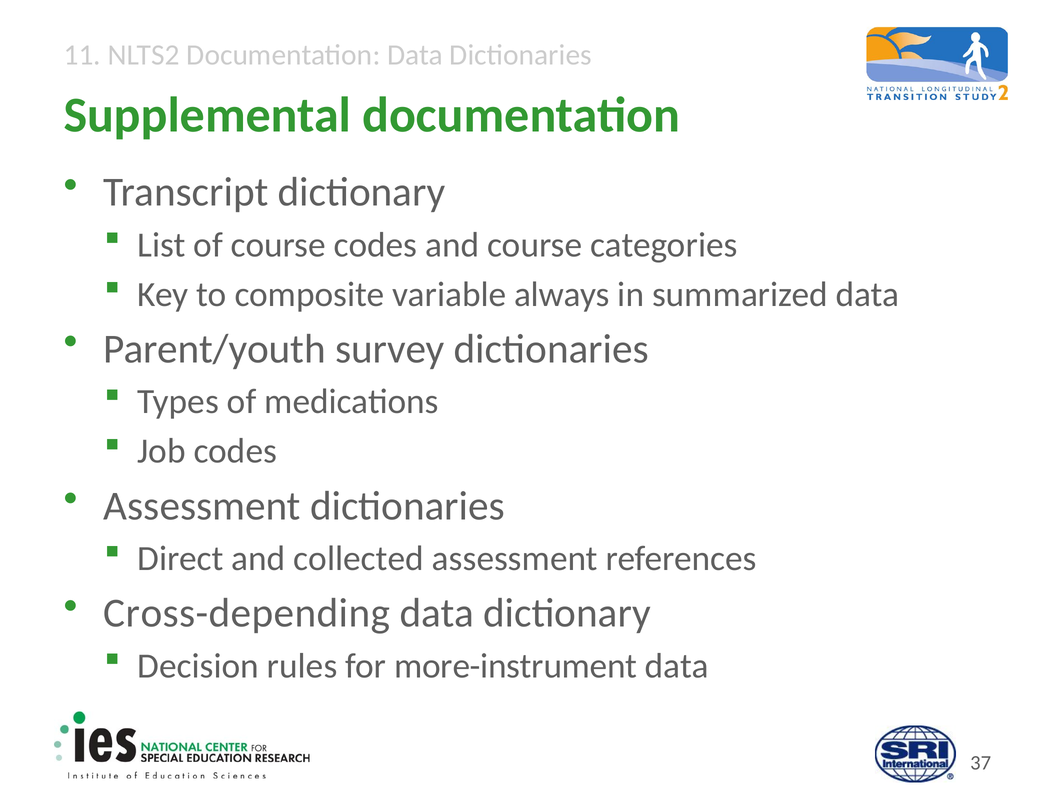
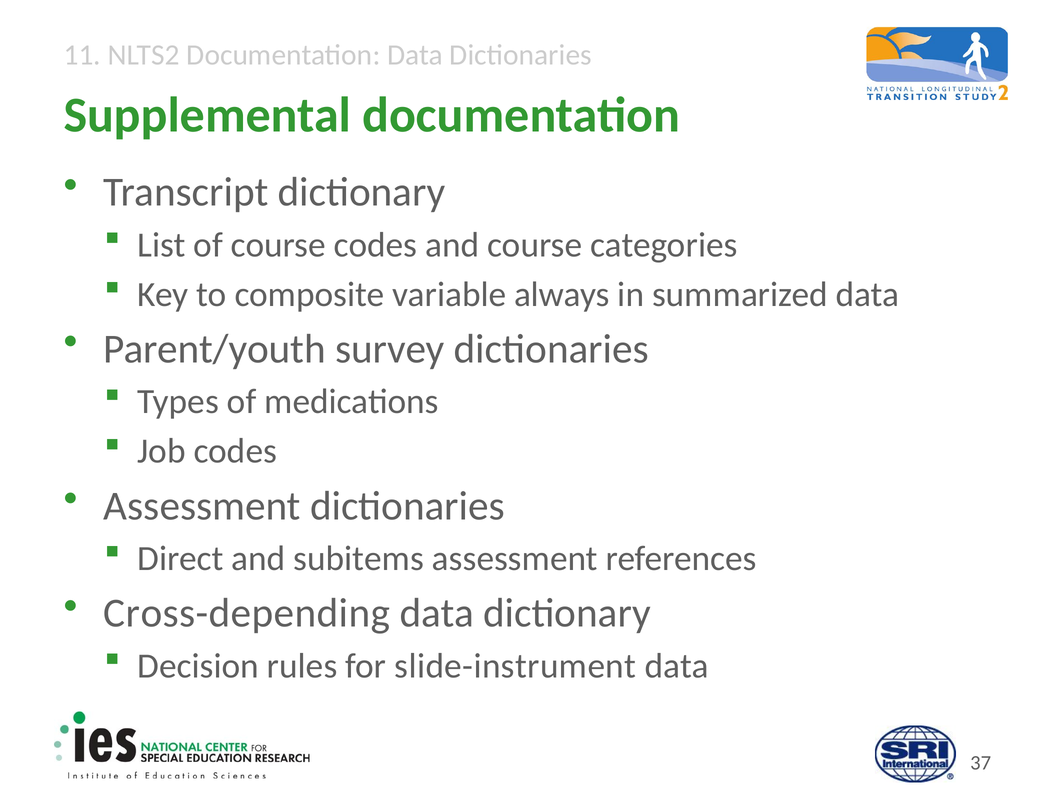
collected: collected -> subitems (359, 558)
more-instrument: more-instrument -> slide-instrument (515, 666)
